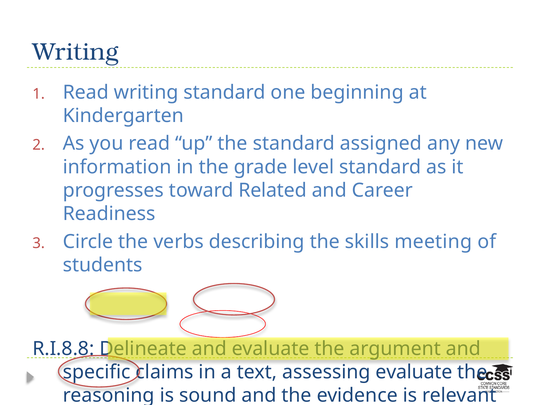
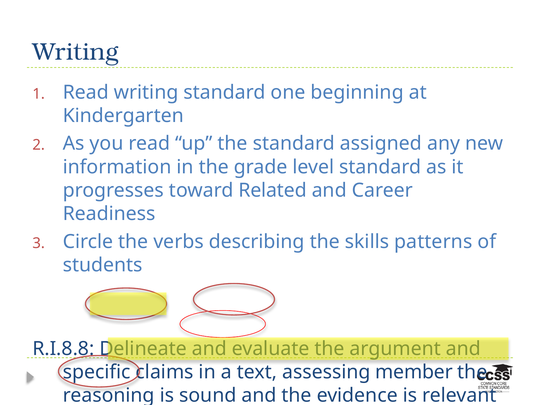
meeting: meeting -> patterns (433, 242)
assessing evaluate: evaluate -> member (414, 372)
